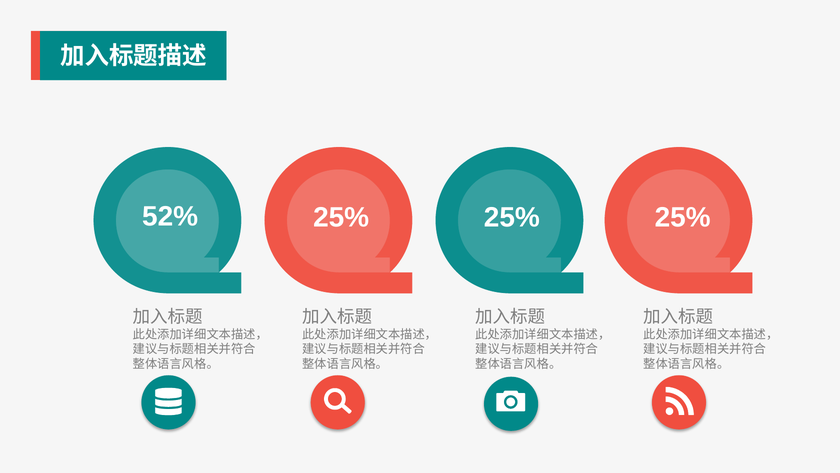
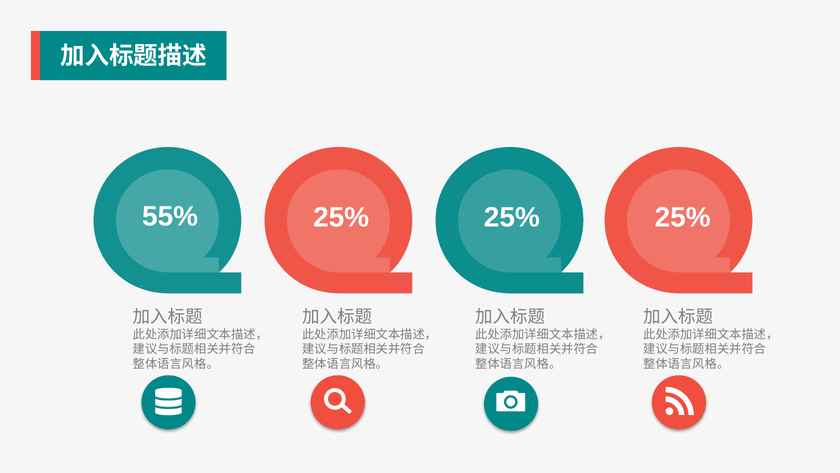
52%: 52% -> 55% (170, 217)
